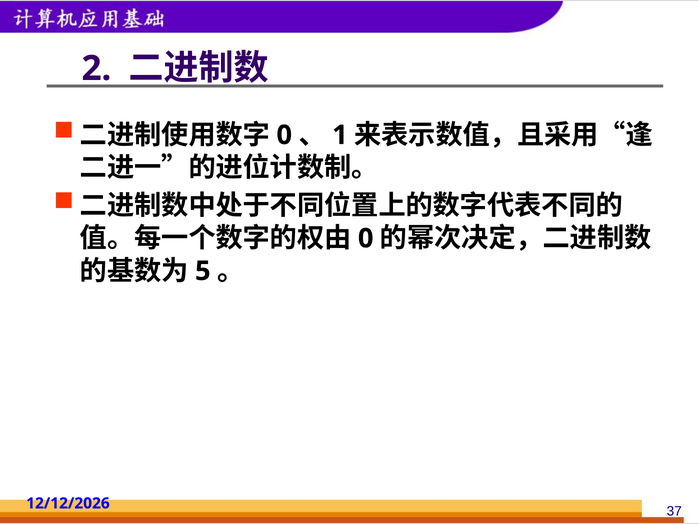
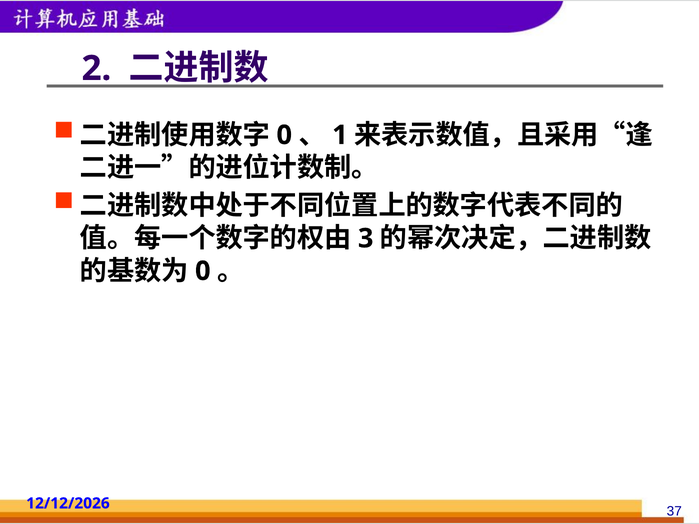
0: 0 -> 3 (366, 239)
5: 5 -> 0 (203, 271)
